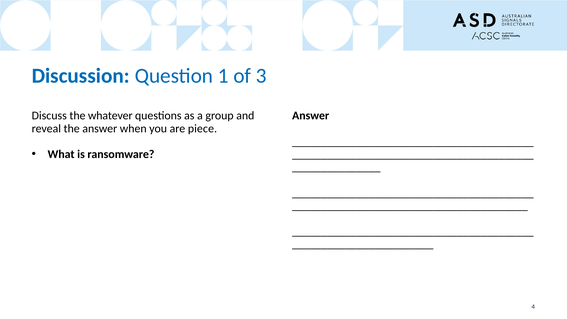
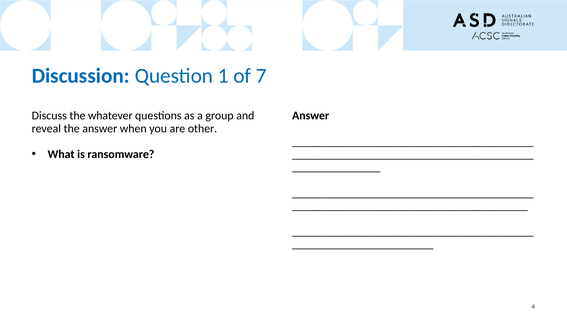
3: 3 -> 7 (261, 76)
piece: piece -> other (203, 128)
